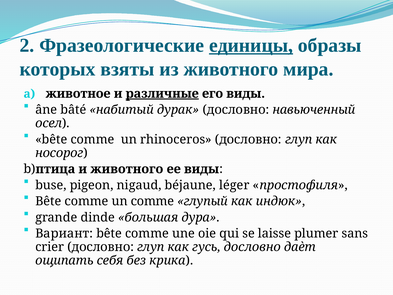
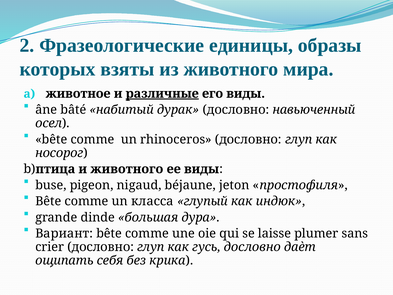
единицы underline: present -> none (251, 45)
léger: léger -> jeton (234, 185)
un сomme: сomme -> класса (152, 201)
